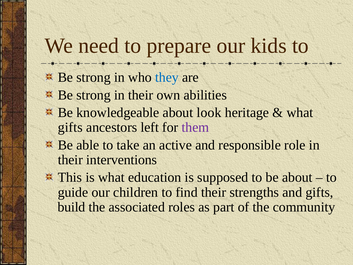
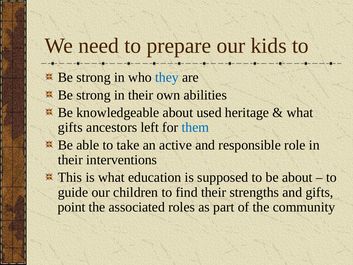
look: look -> used (209, 112)
them colour: purple -> blue (195, 127)
build: build -> point (72, 207)
